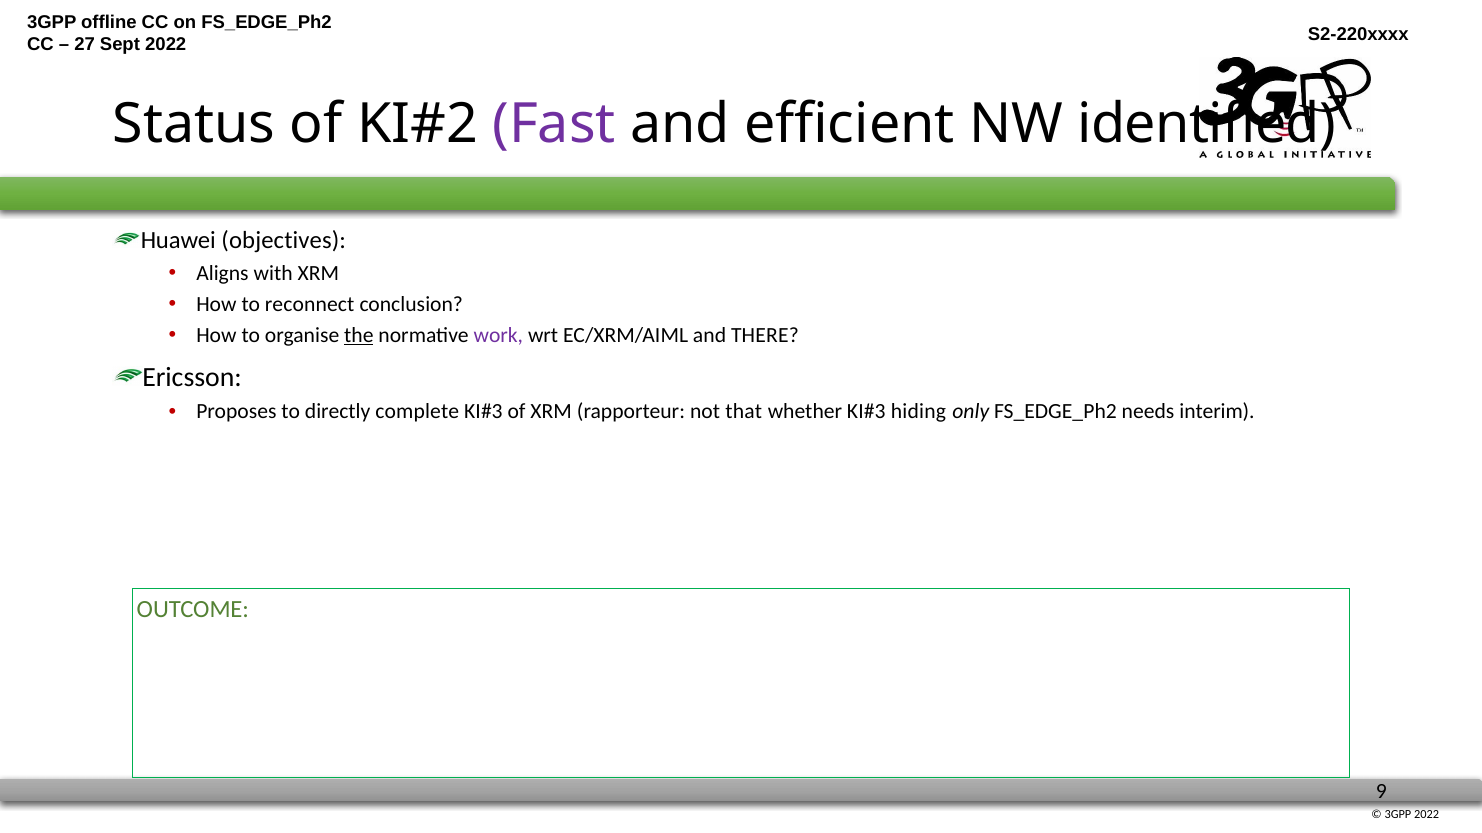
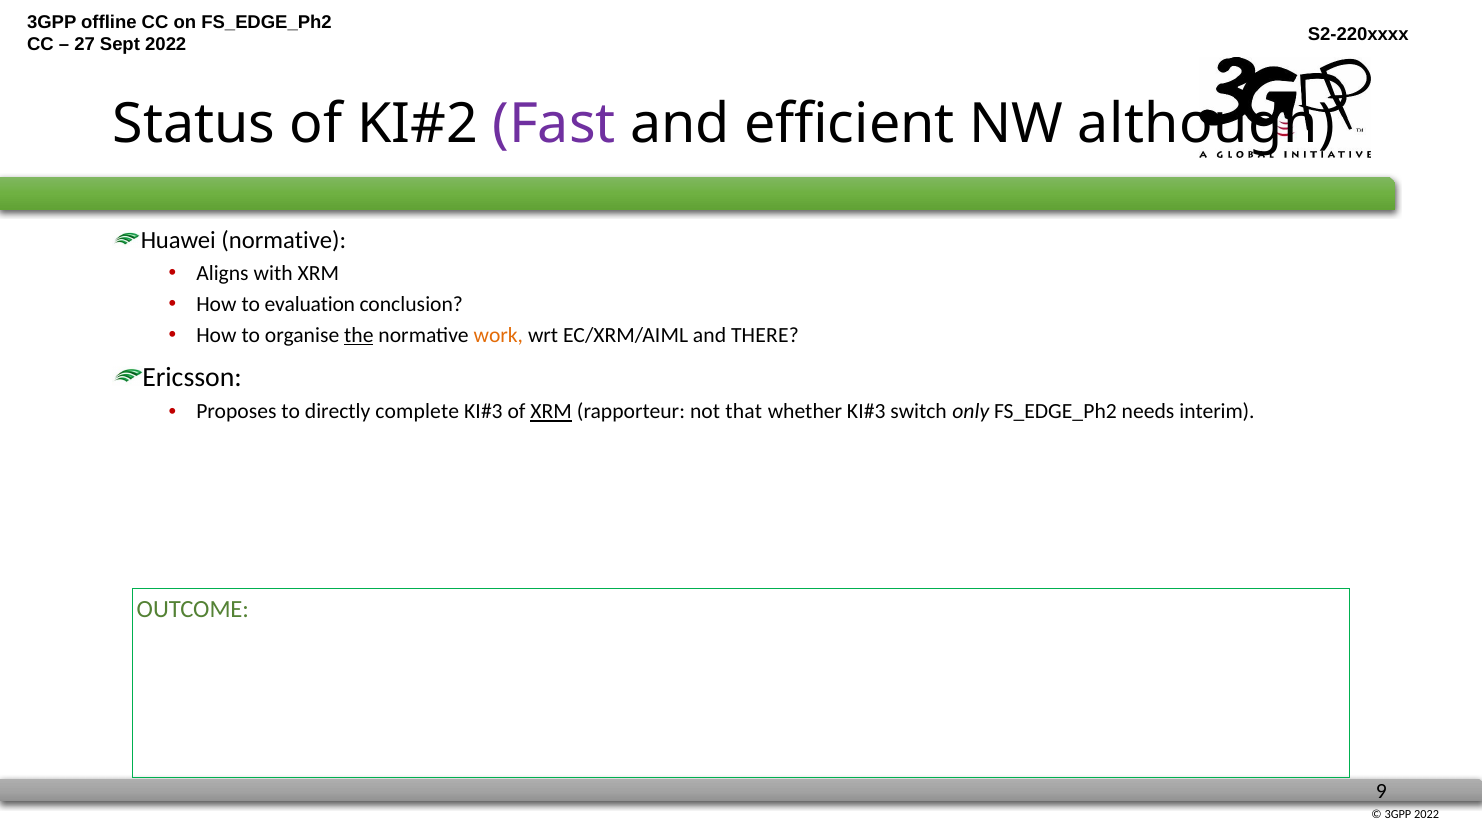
identified: identified -> although (1206, 125)
Huawei objectives: objectives -> normative (284, 241)
reconnect: reconnect -> evaluation (310, 304)
work colour: purple -> orange (498, 336)
XRM underline: none -> present (551, 412)
hiding: hiding -> switch (919, 412)
